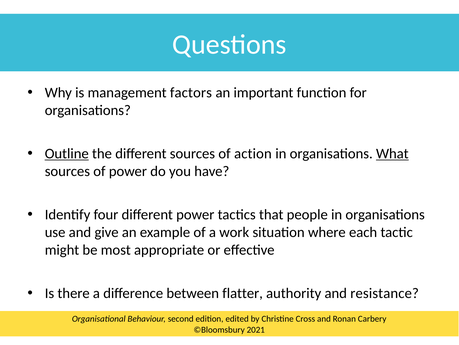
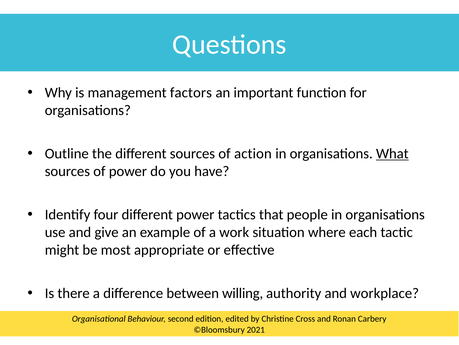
Outline underline: present -> none (67, 153)
flatter: flatter -> willing (243, 293)
resistance: resistance -> workplace (385, 293)
